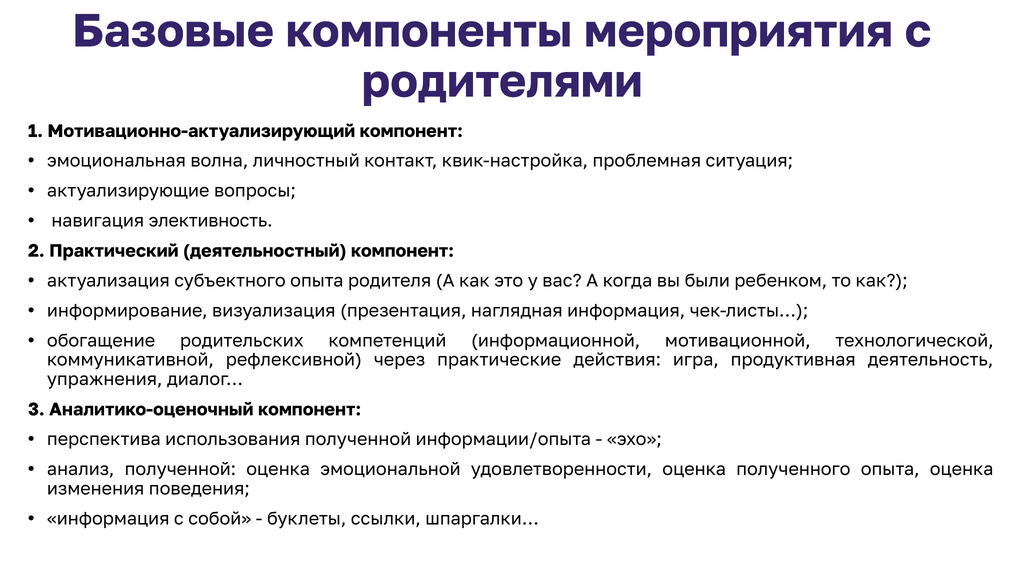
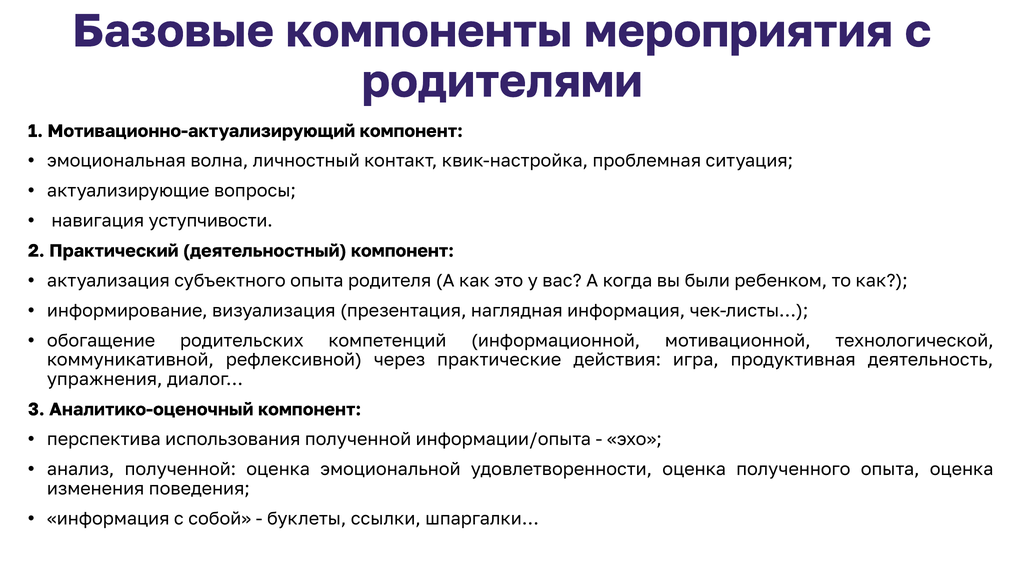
элективность: элективность -> уступчивости (211, 221)
